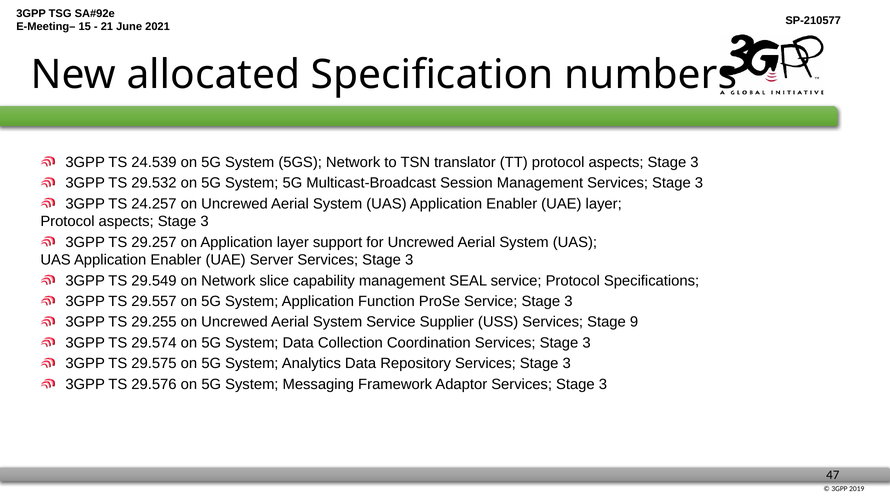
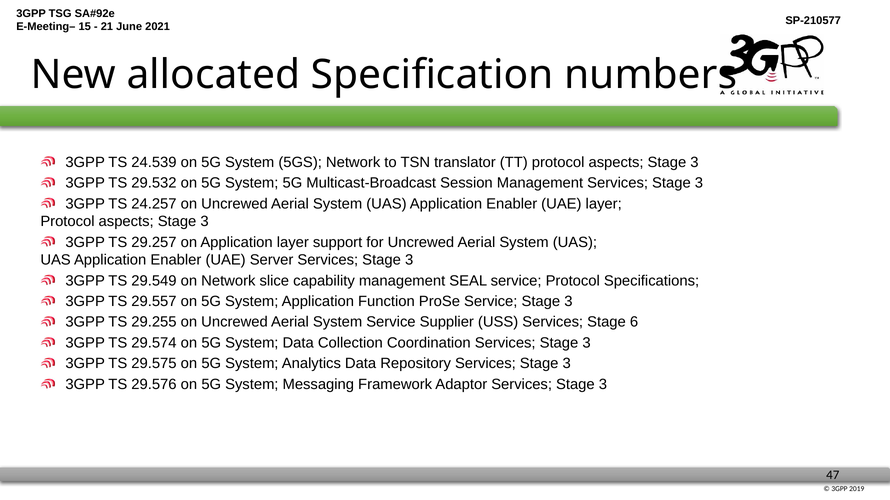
9: 9 -> 6 (634, 322)
